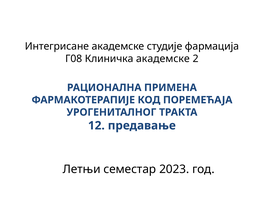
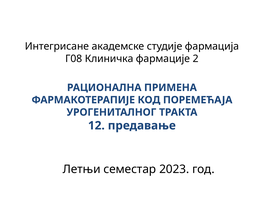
Клиничка акaдемске: акaдемске -> фармације (163, 59)
